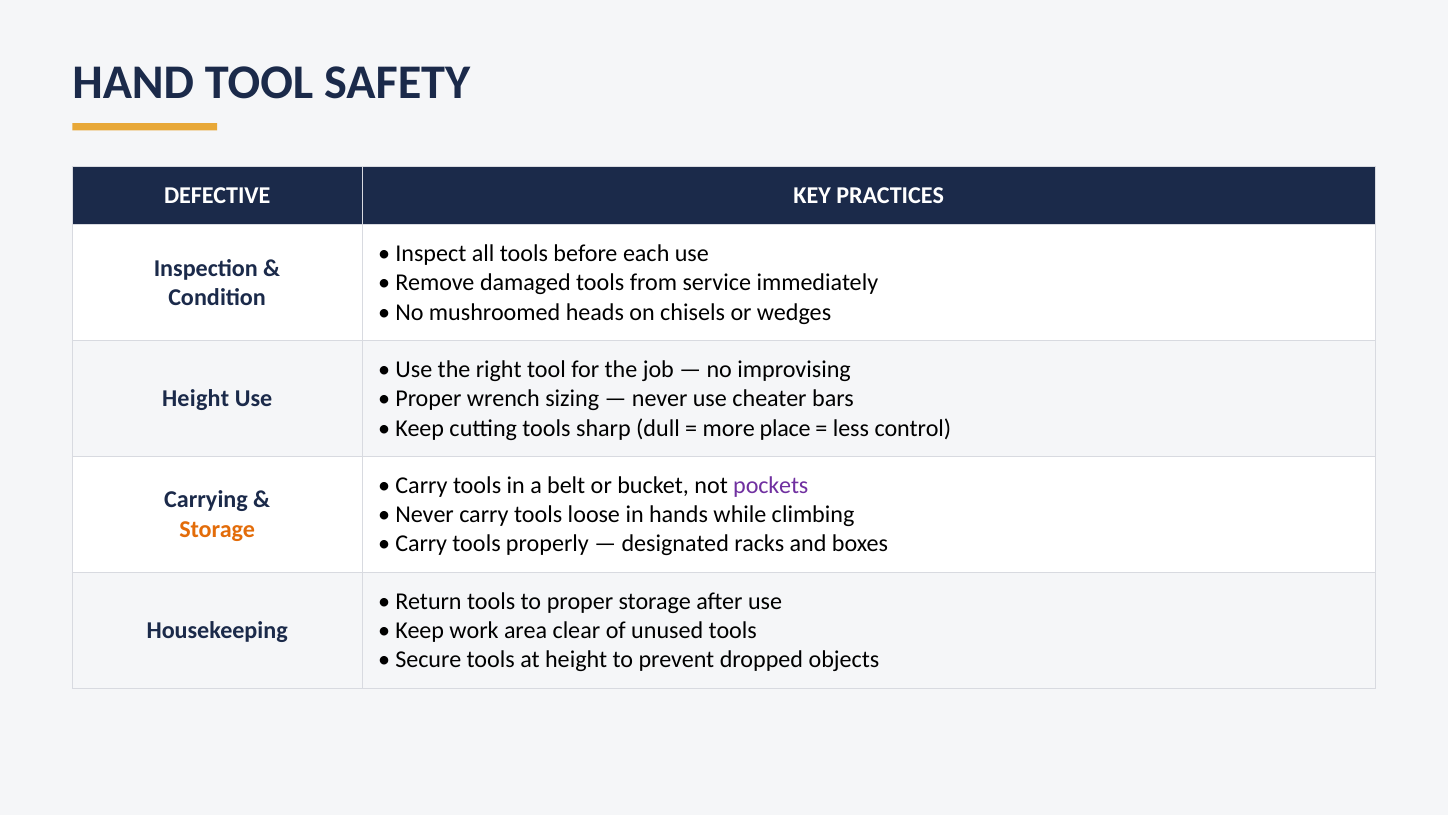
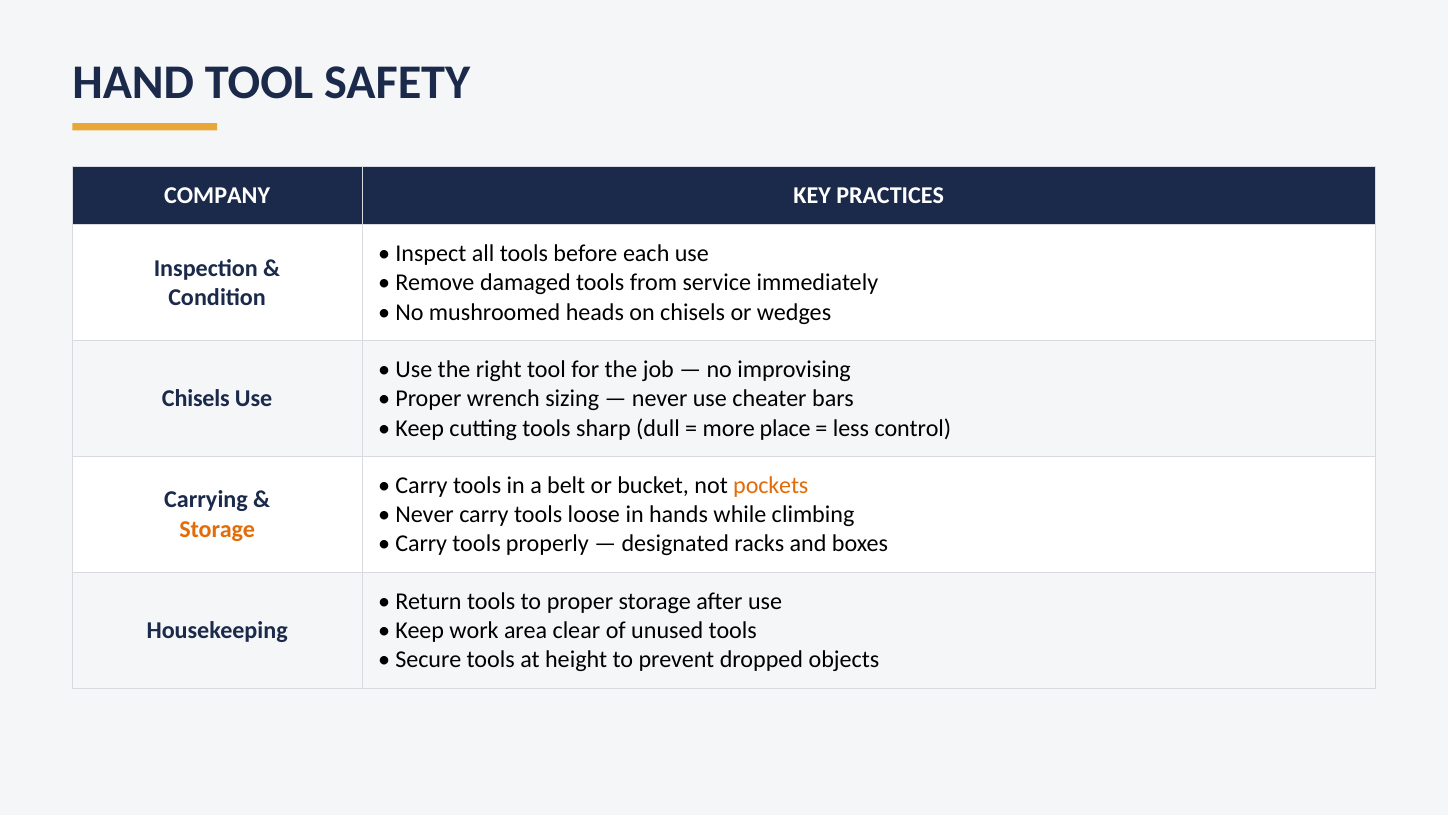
DEFECTIVE: DEFECTIVE -> COMPANY (217, 196)
Height: Height -> Chisels (196, 398)
pockets colour: purple -> orange (771, 485)
